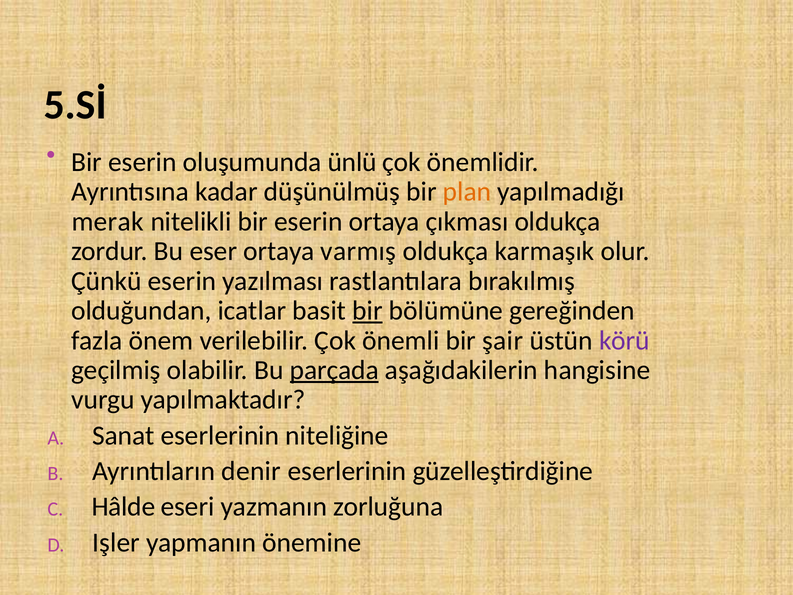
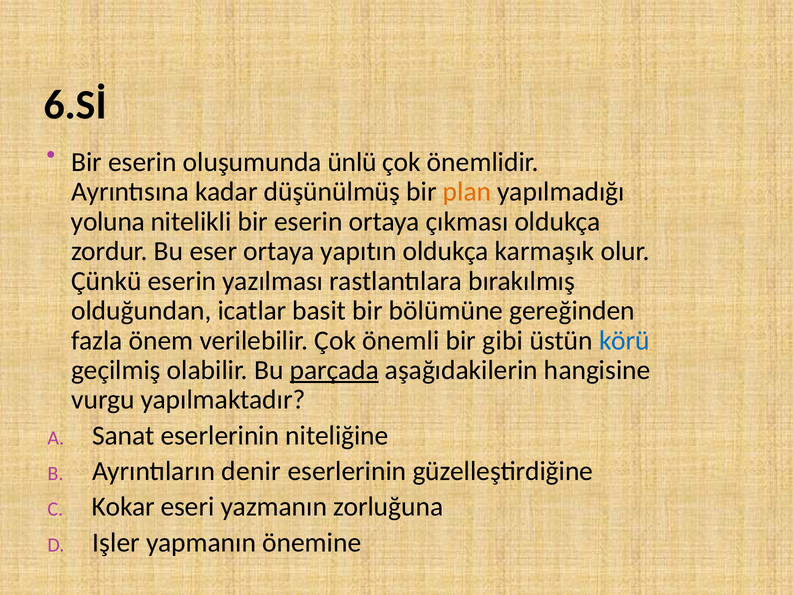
5.Sİ: 5.Sİ -> 6.Sİ (75, 105)
merak: merak -> yoluna (108, 221)
varmış: varmış -> yapıtın (358, 251)
bir underline: present -> none (368, 311)
şair: şair -> gibi (503, 340)
körü colour: purple -> blue (624, 340)
Hâlde: Hâlde -> Kokar (123, 507)
